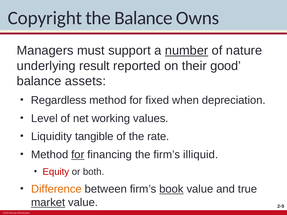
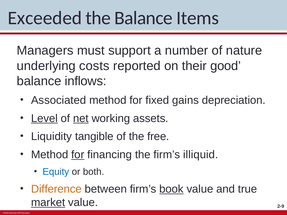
Copyright: Copyright -> Exceeded (45, 18)
Owns: Owns -> Items (198, 18)
number underline: present -> none (187, 51)
result: result -> costs (94, 66)
assets: assets -> inflows (86, 81)
Regardless: Regardless -> Associated (59, 100)
when: when -> gains (185, 100)
Level underline: none -> present (44, 118)
net underline: none -> present (81, 118)
values: values -> assets (151, 118)
rate: rate -> free (158, 137)
Equity colour: red -> blue (56, 172)
